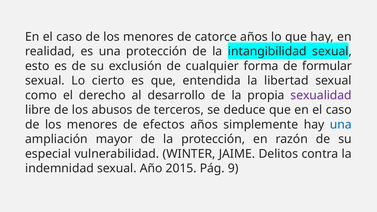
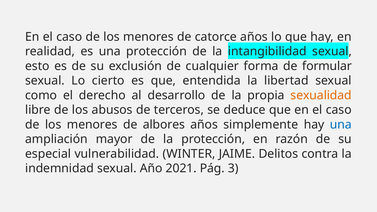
sexualidad colour: purple -> orange (321, 95)
efectos: efectos -> albores (164, 125)
2015: 2015 -> 2021 (181, 168)
9: 9 -> 3 (233, 168)
